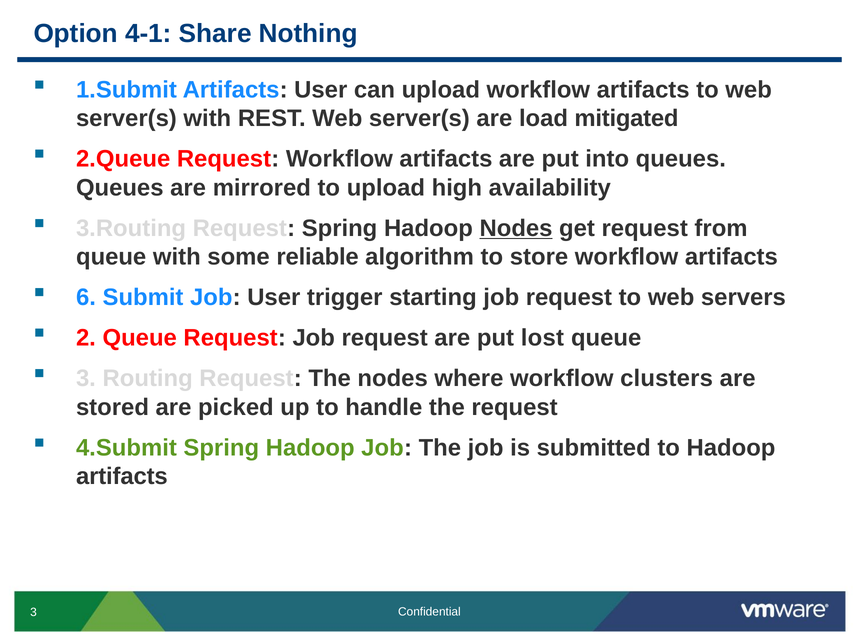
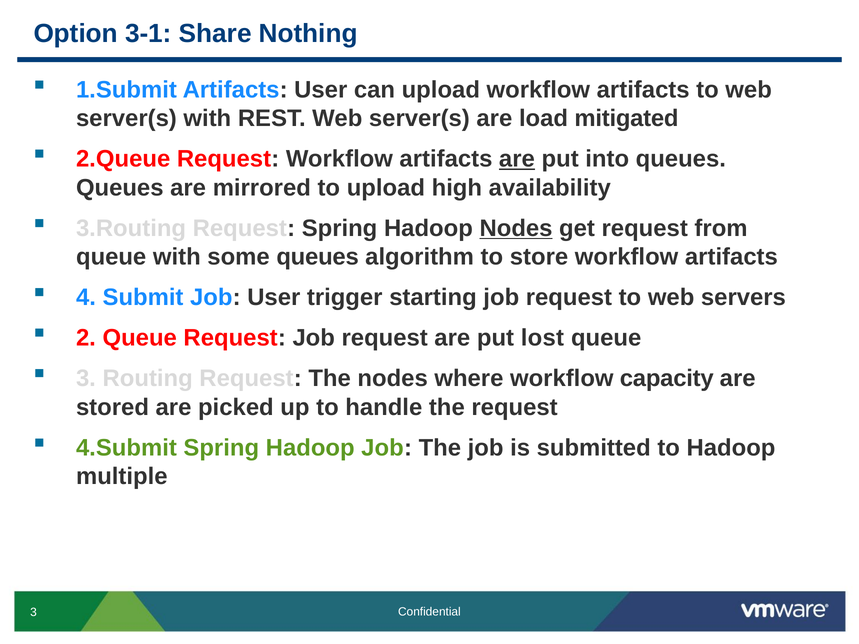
4-1: 4-1 -> 3-1 (148, 34)
are underline: none -> present (517, 159)
some reliable: reliable -> queues (318, 257)
6: 6 -> 4 (86, 298)
clusters: clusters -> capacity (667, 379)
artifacts: artifacts -> multiple (122, 477)
